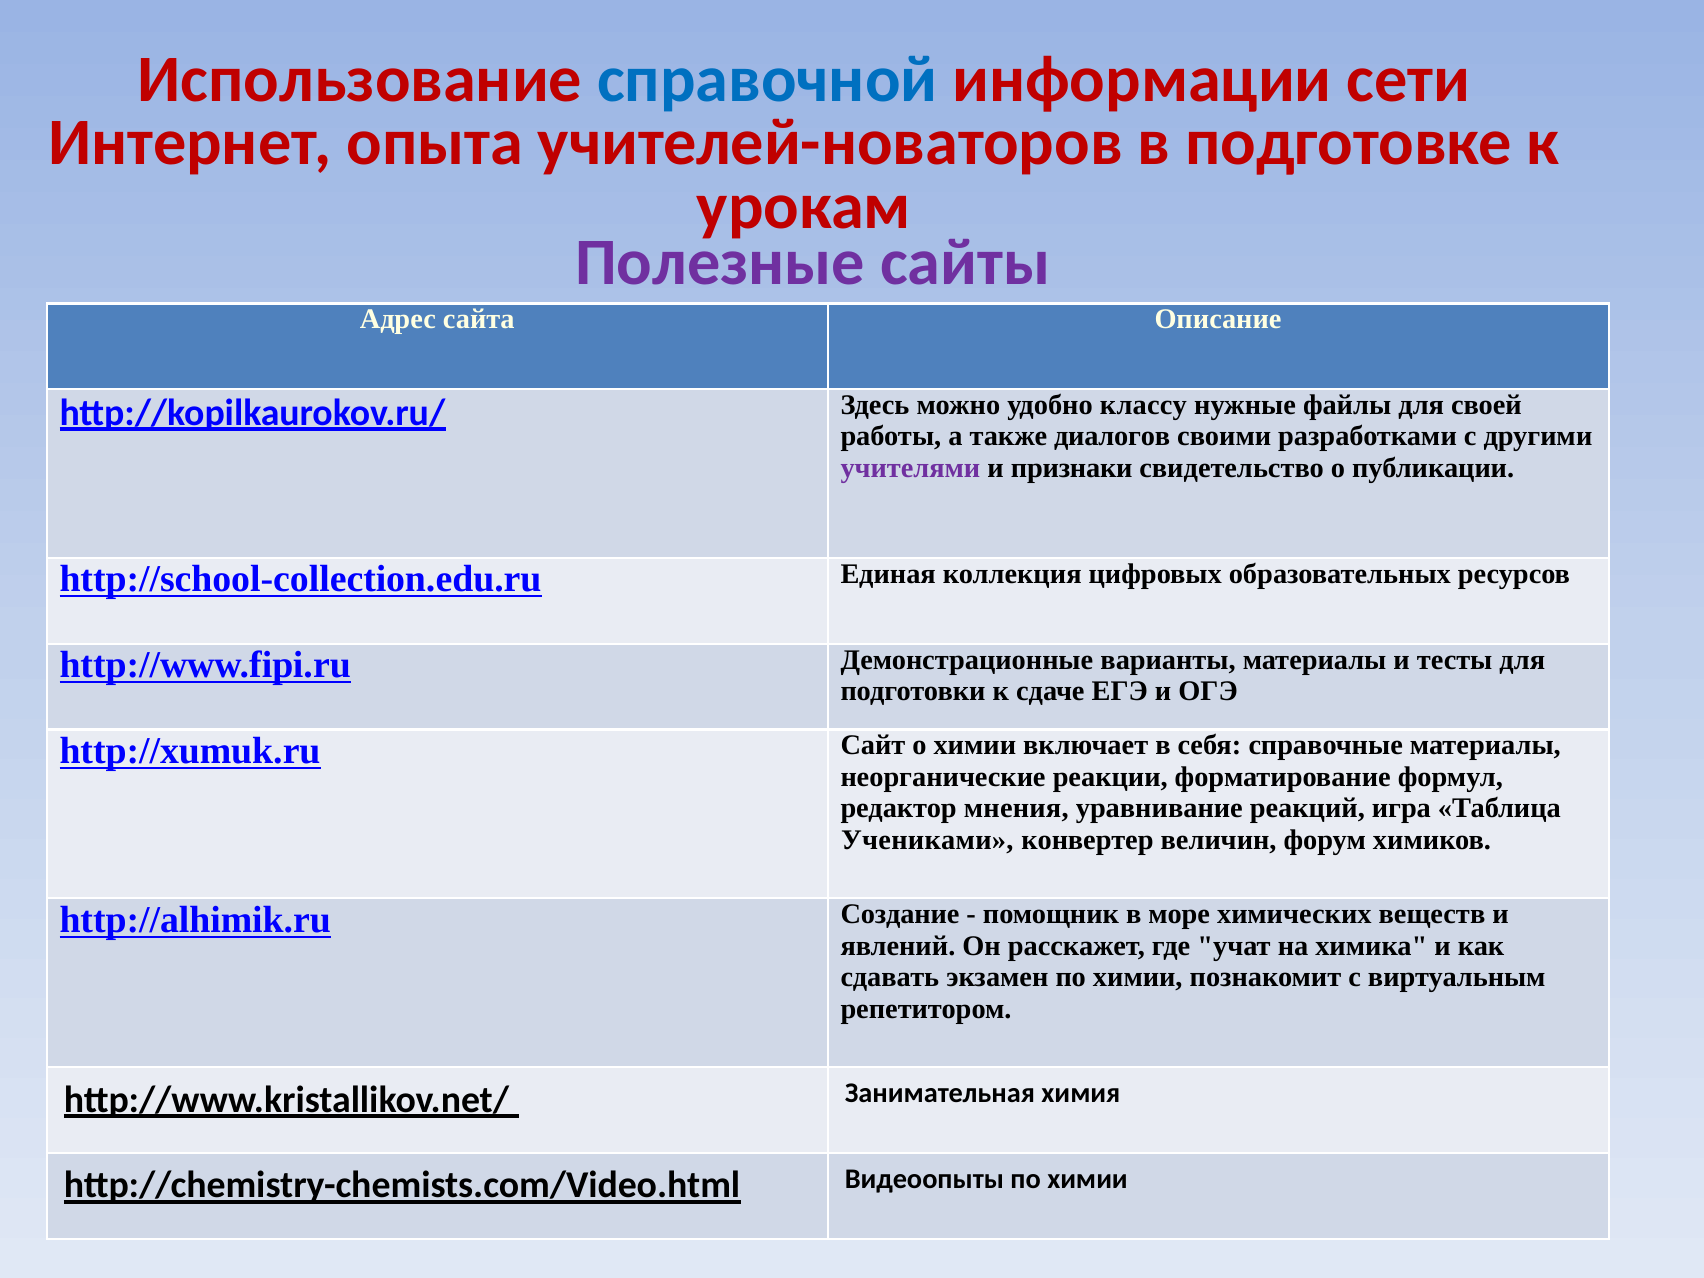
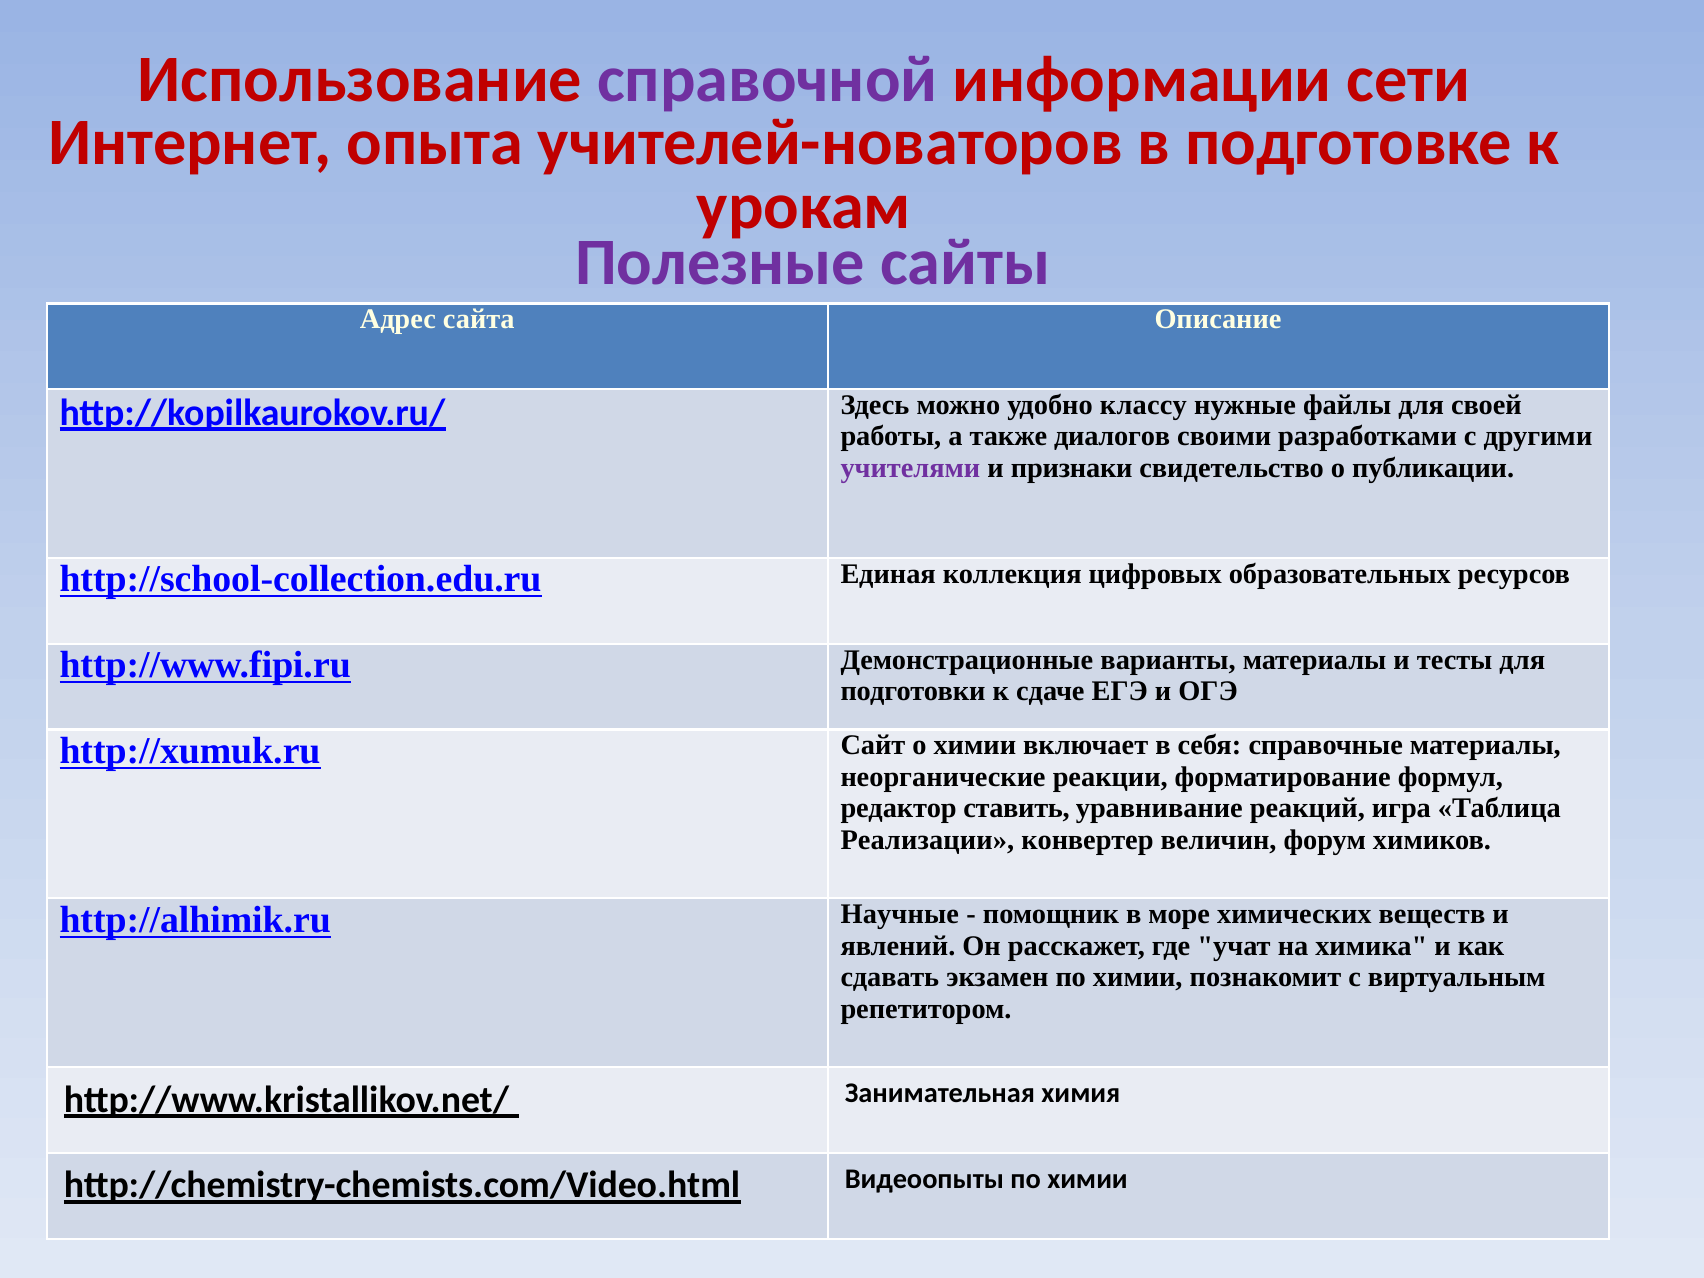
справочной colour: blue -> purple (767, 79)
мнения: мнения -> ставить (1017, 808)
Учениками: Учениками -> Реализации (927, 840)
Создание: Создание -> Научные (900, 914)
